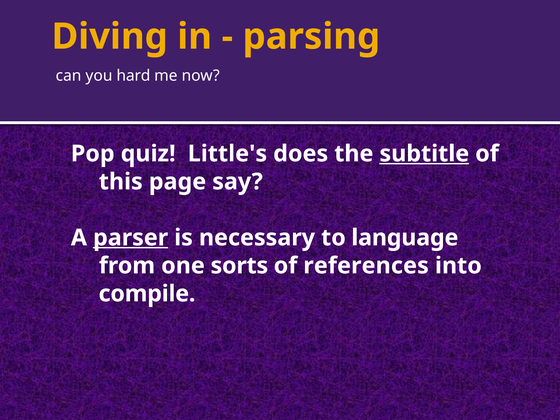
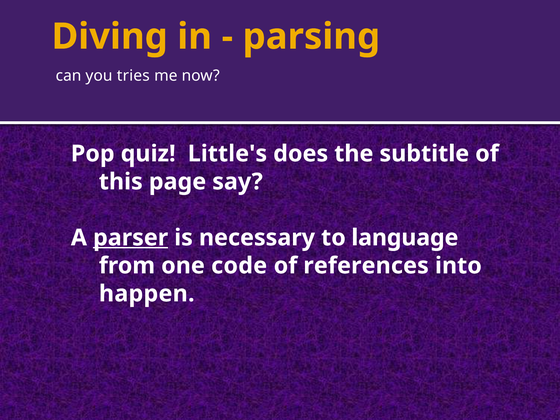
hard: hard -> tries (133, 76)
subtitle underline: present -> none (424, 154)
sorts: sorts -> code (239, 266)
compile: compile -> happen (147, 294)
